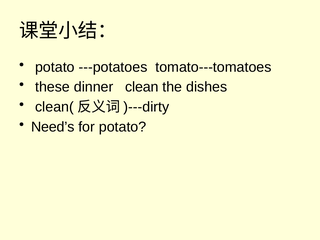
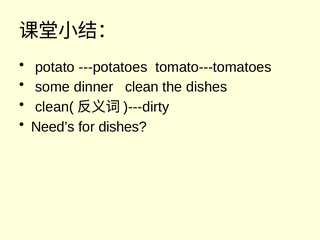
these: these -> some (52, 87)
for potato: potato -> dishes (123, 127)
